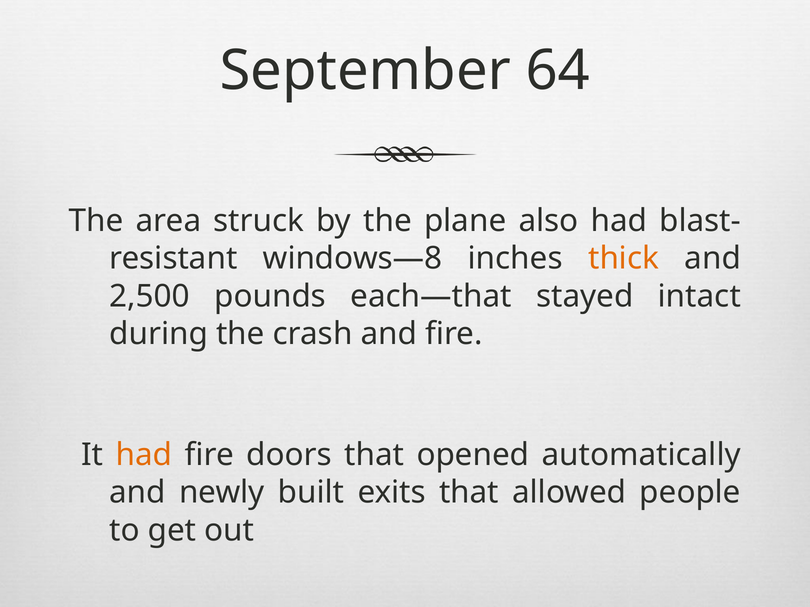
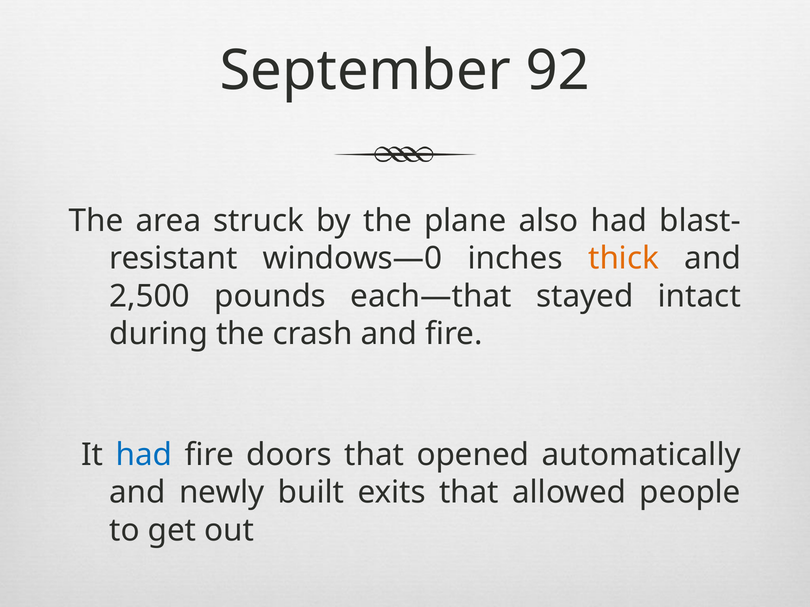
64: 64 -> 92 (558, 71)
windows—8: windows—8 -> windows—0 (353, 259)
had colour: orange -> blue (144, 455)
